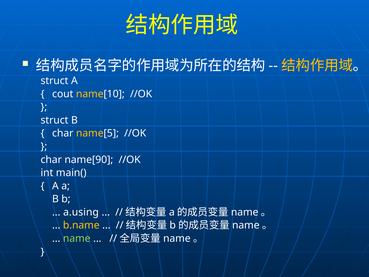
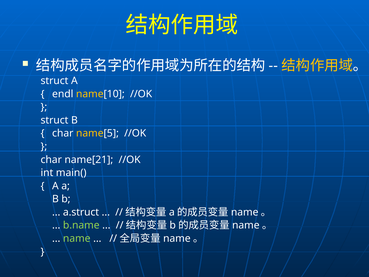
cout: cout -> endl (63, 94)
name[90: name[90 -> name[21 (89, 159)
a.using: a.using -> a.struct (81, 212)
b.name colour: yellow -> light green (81, 225)
